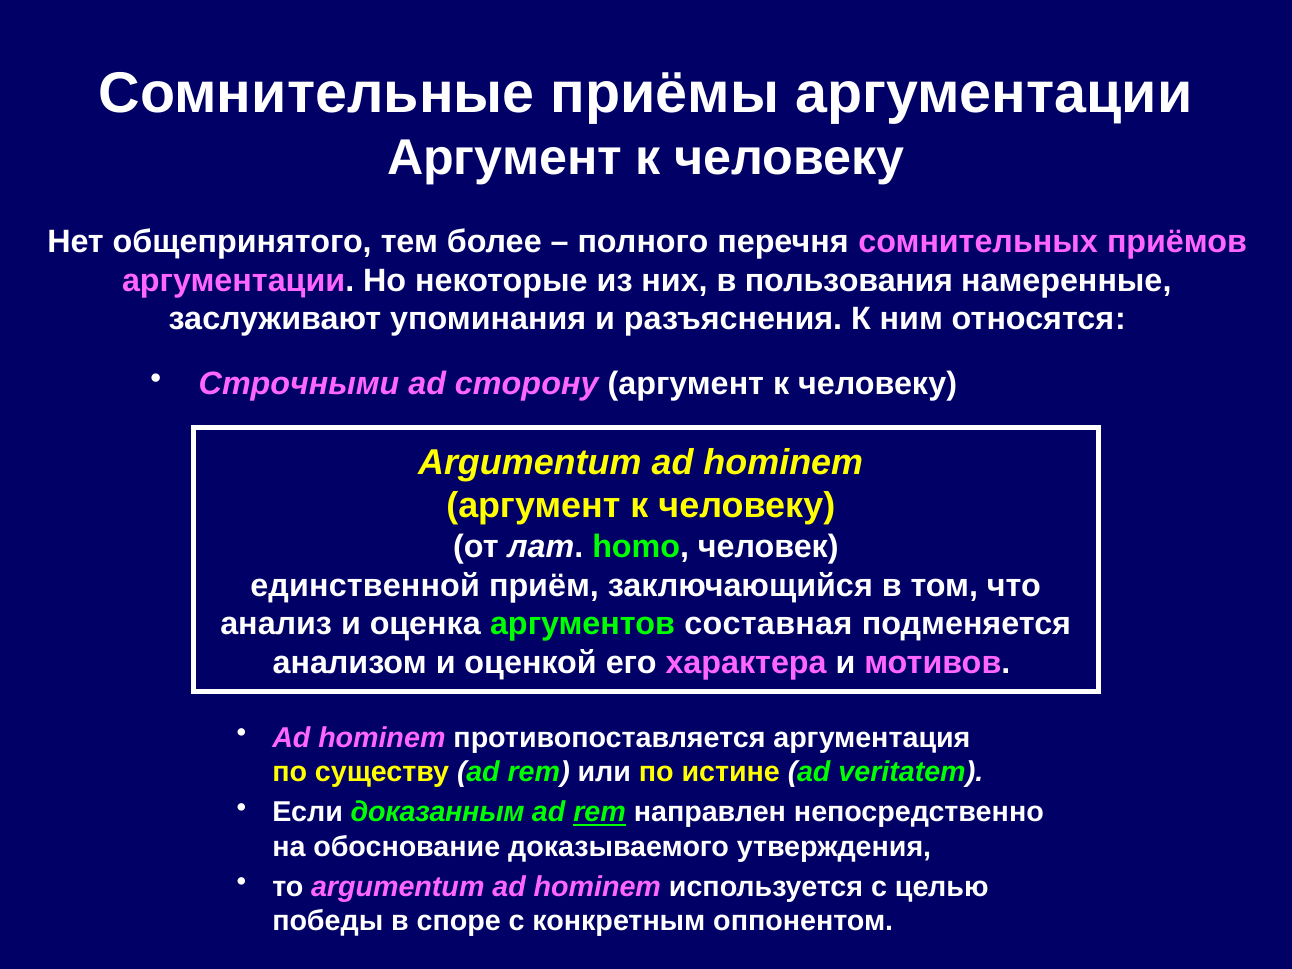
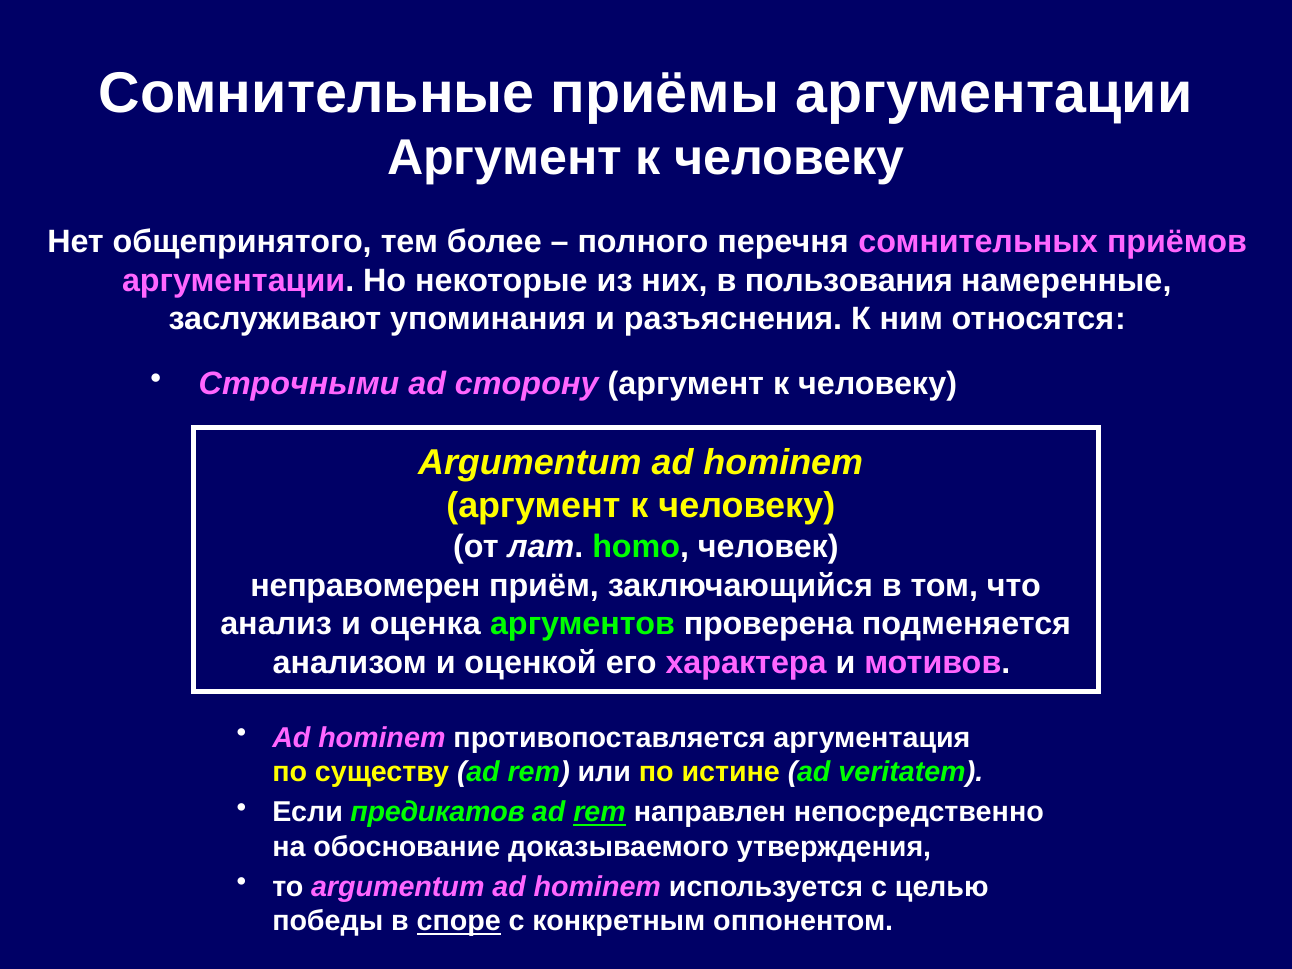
единственной: единственной -> неправомерен (365, 585)
составная: составная -> проверена (769, 624)
доказанным: доказанным -> предикатов (438, 812)
споре underline: none -> present (459, 921)
